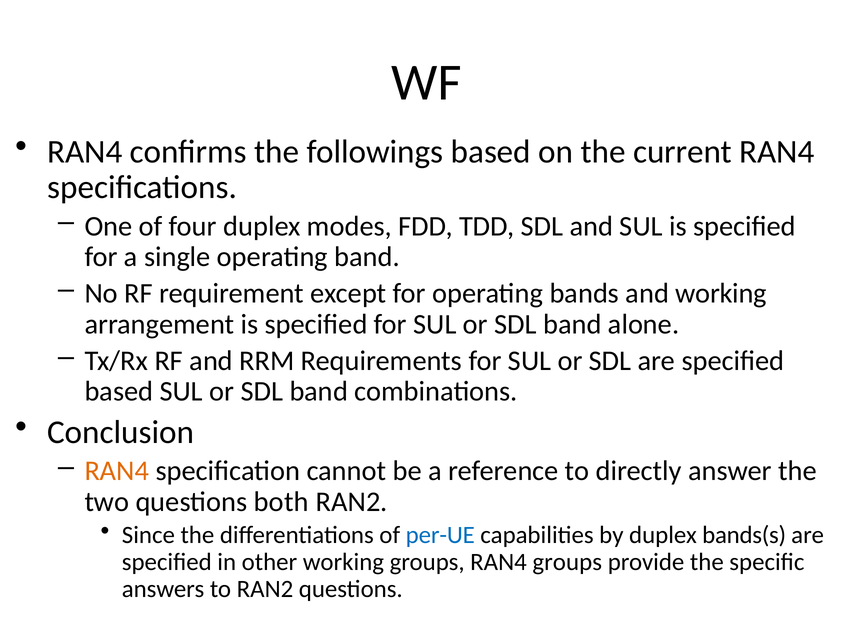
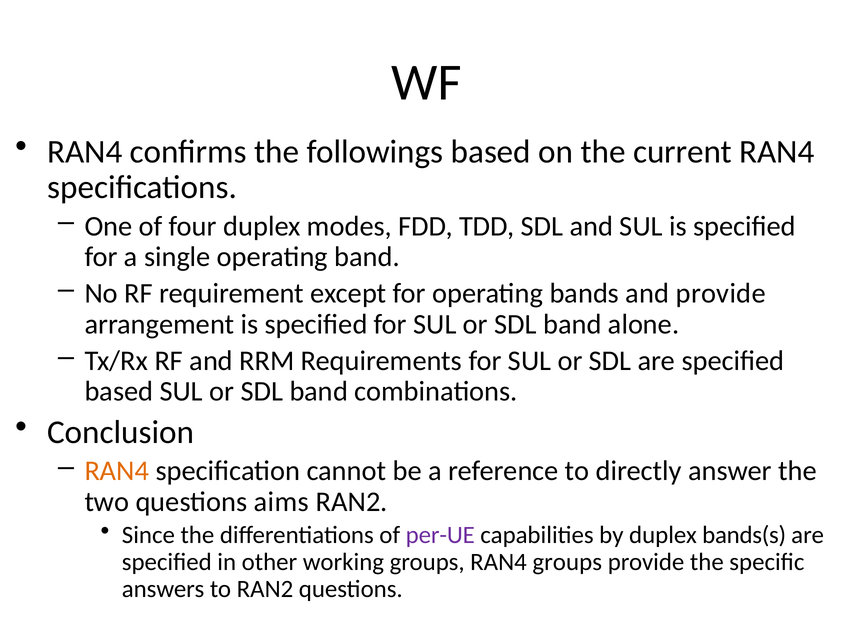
and working: working -> provide (721, 293)
both: both -> aims (281, 501)
per-UE colour: blue -> purple (440, 535)
